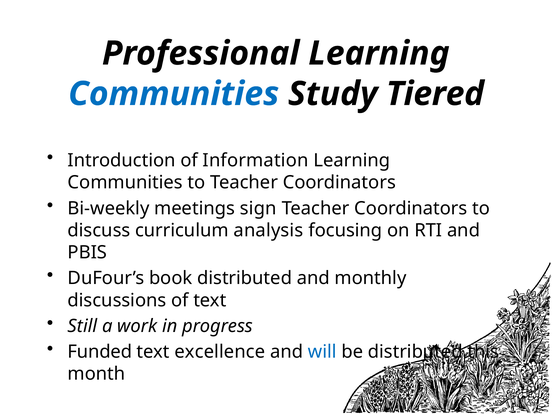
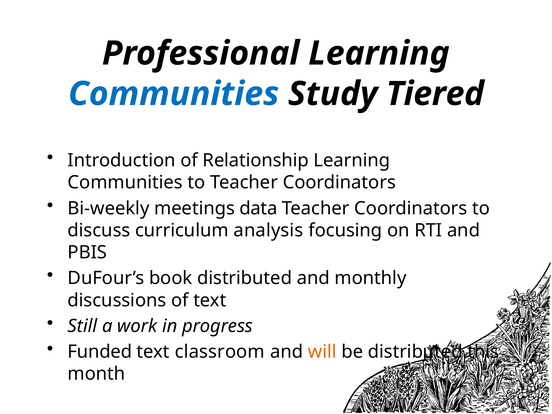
Information: Information -> Relationship (256, 160)
sign: sign -> data (258, 208)
excellence: excellence -> classroom (220, 352)
will colour: blue -> orange (322, 352)
